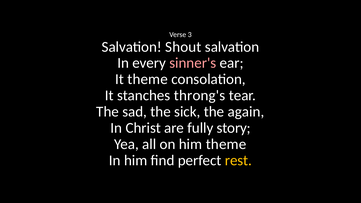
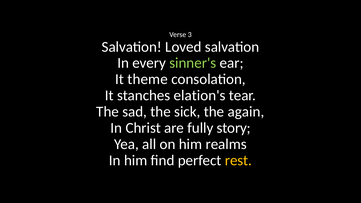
Shout: Shout -> Loved (183, 47)
sinner's colour: pink -> light green (193, 63)
throng's: throng's -> elation's (200, 96)
him theme: theme -> realms (226, 144)
